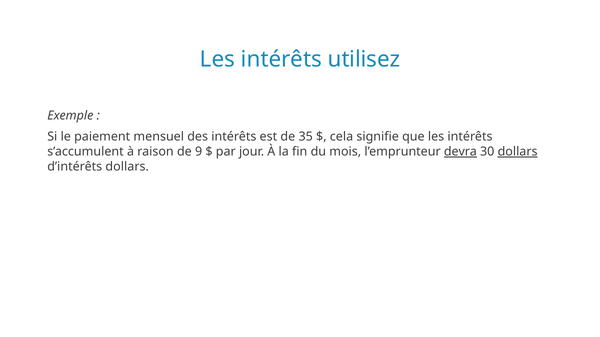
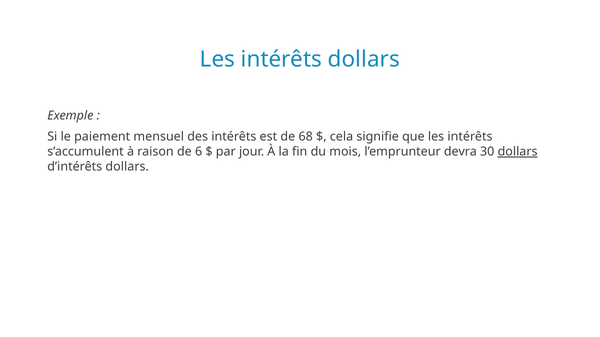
intérêts utilisez: utilisez -> dollars (364, 59)
35: 35 -> 68 (306, 137)
9: 9 -> 6 (199, 152)
devra underline: present -> none (460, 152)
